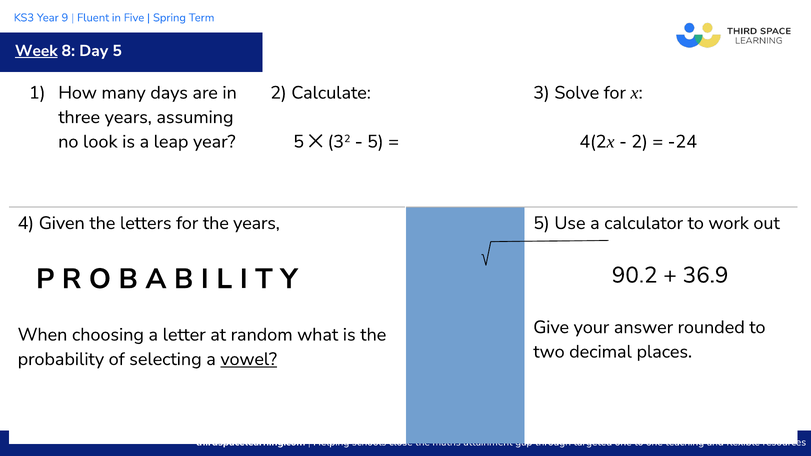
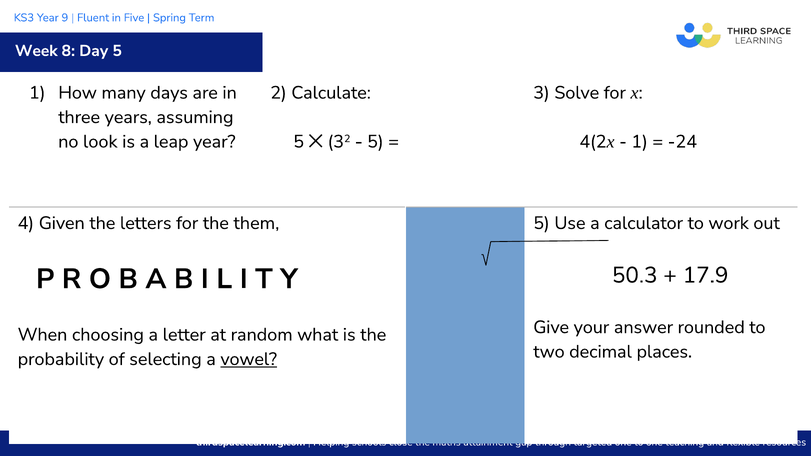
Week underline: present -> none (36, 51)
2: 2 -> 1 (640, 142)
the years: years -> them (256, 223)
90.2: 90.2 -> 50.3 (635, 275)
36.9: 36.9 -> 17.9 (706, 275)
